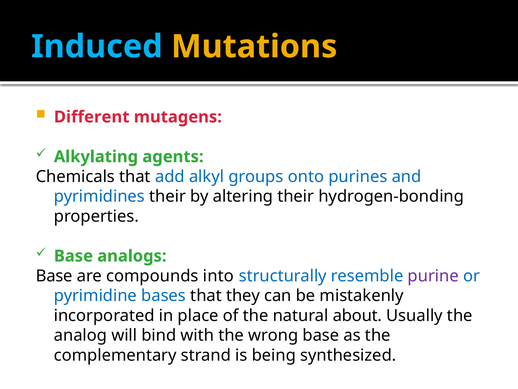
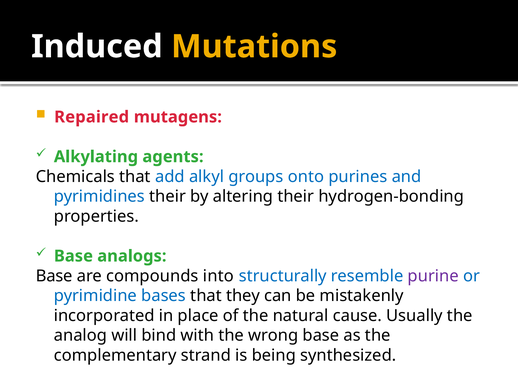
Induced colour: light blue -> white (97, 47)
Different: Different -> Repaired (92, 117)
about: about -> cause (357, 315)
